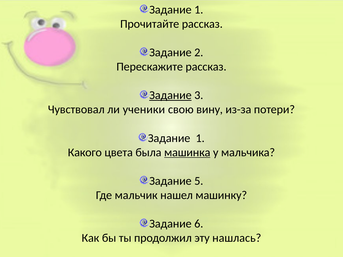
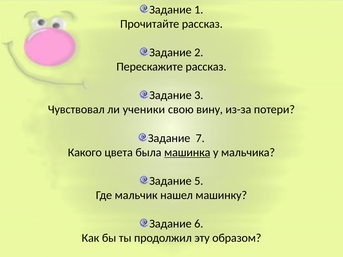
Задание underline: present -> none (170, 95)
1: 1 -> 7 (200, 138)
нашлась: нашлась -> образом (237, 238)
